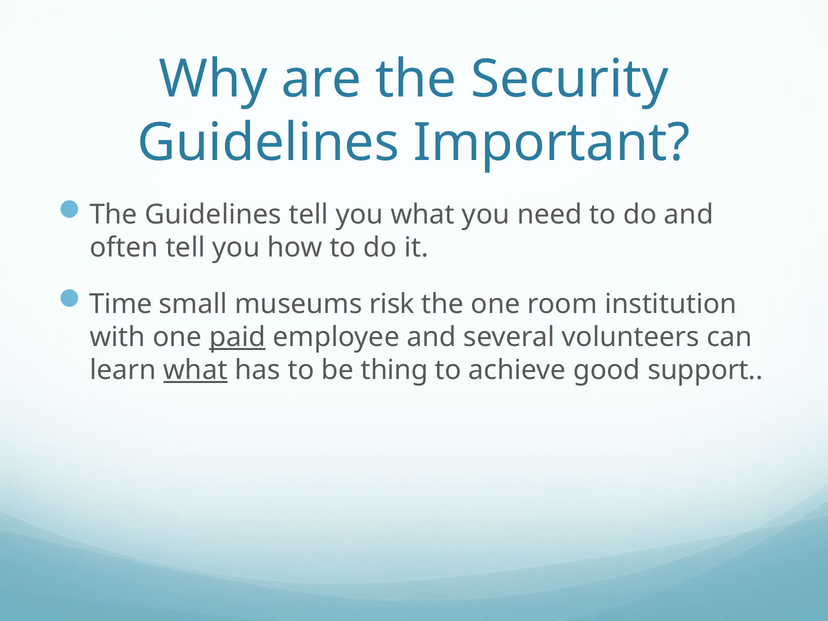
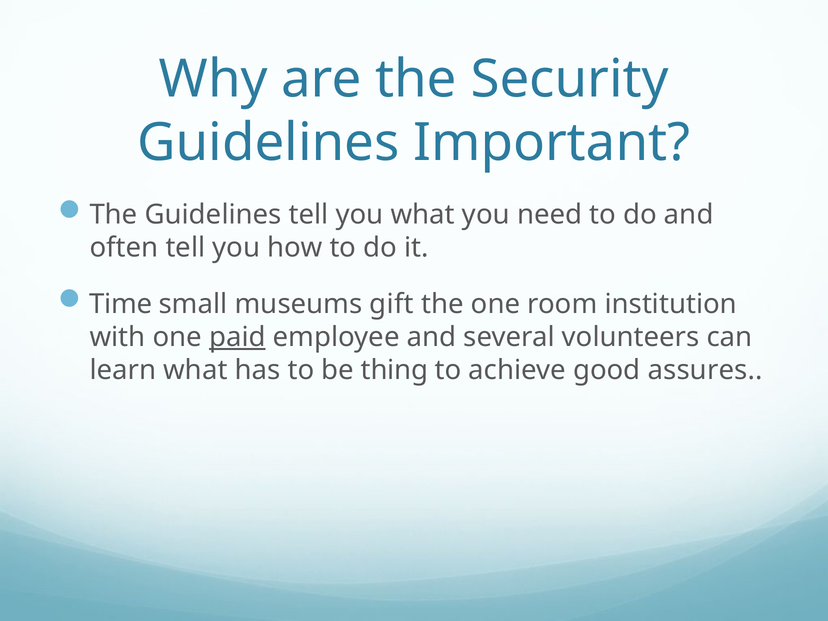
risk: risk -> gift (392, 304)
what underline: present -> none (195, 370)
support: support -> assures (705, 370)
